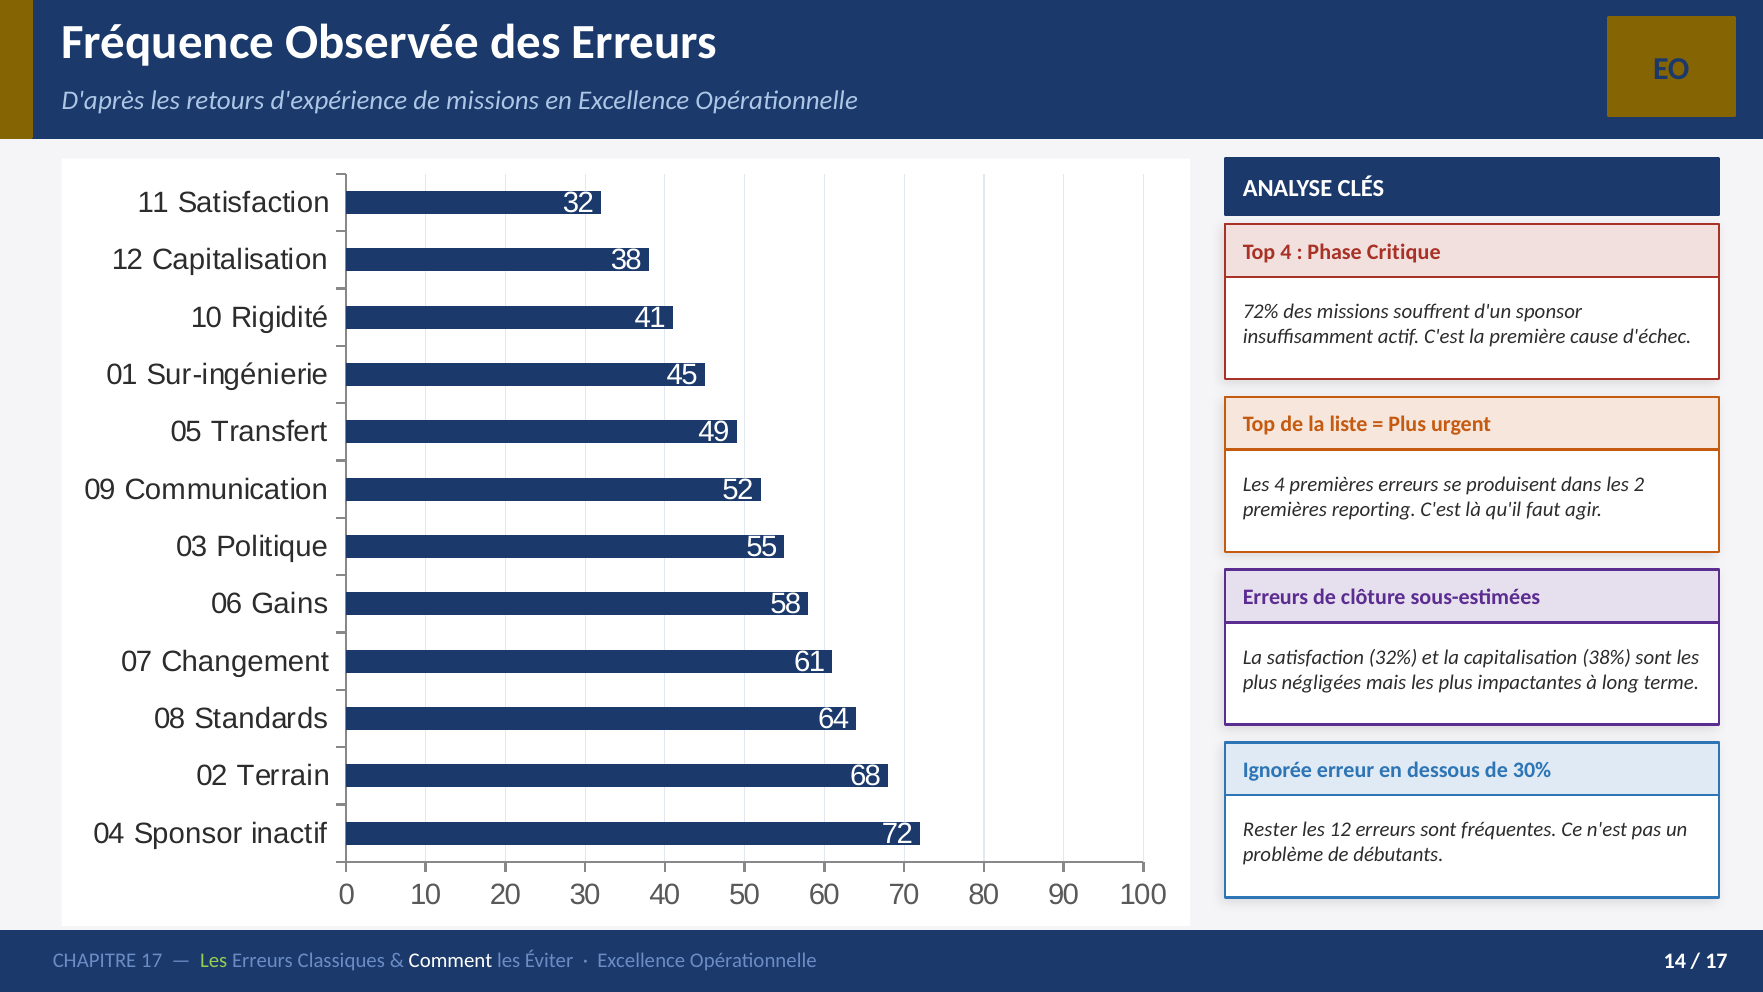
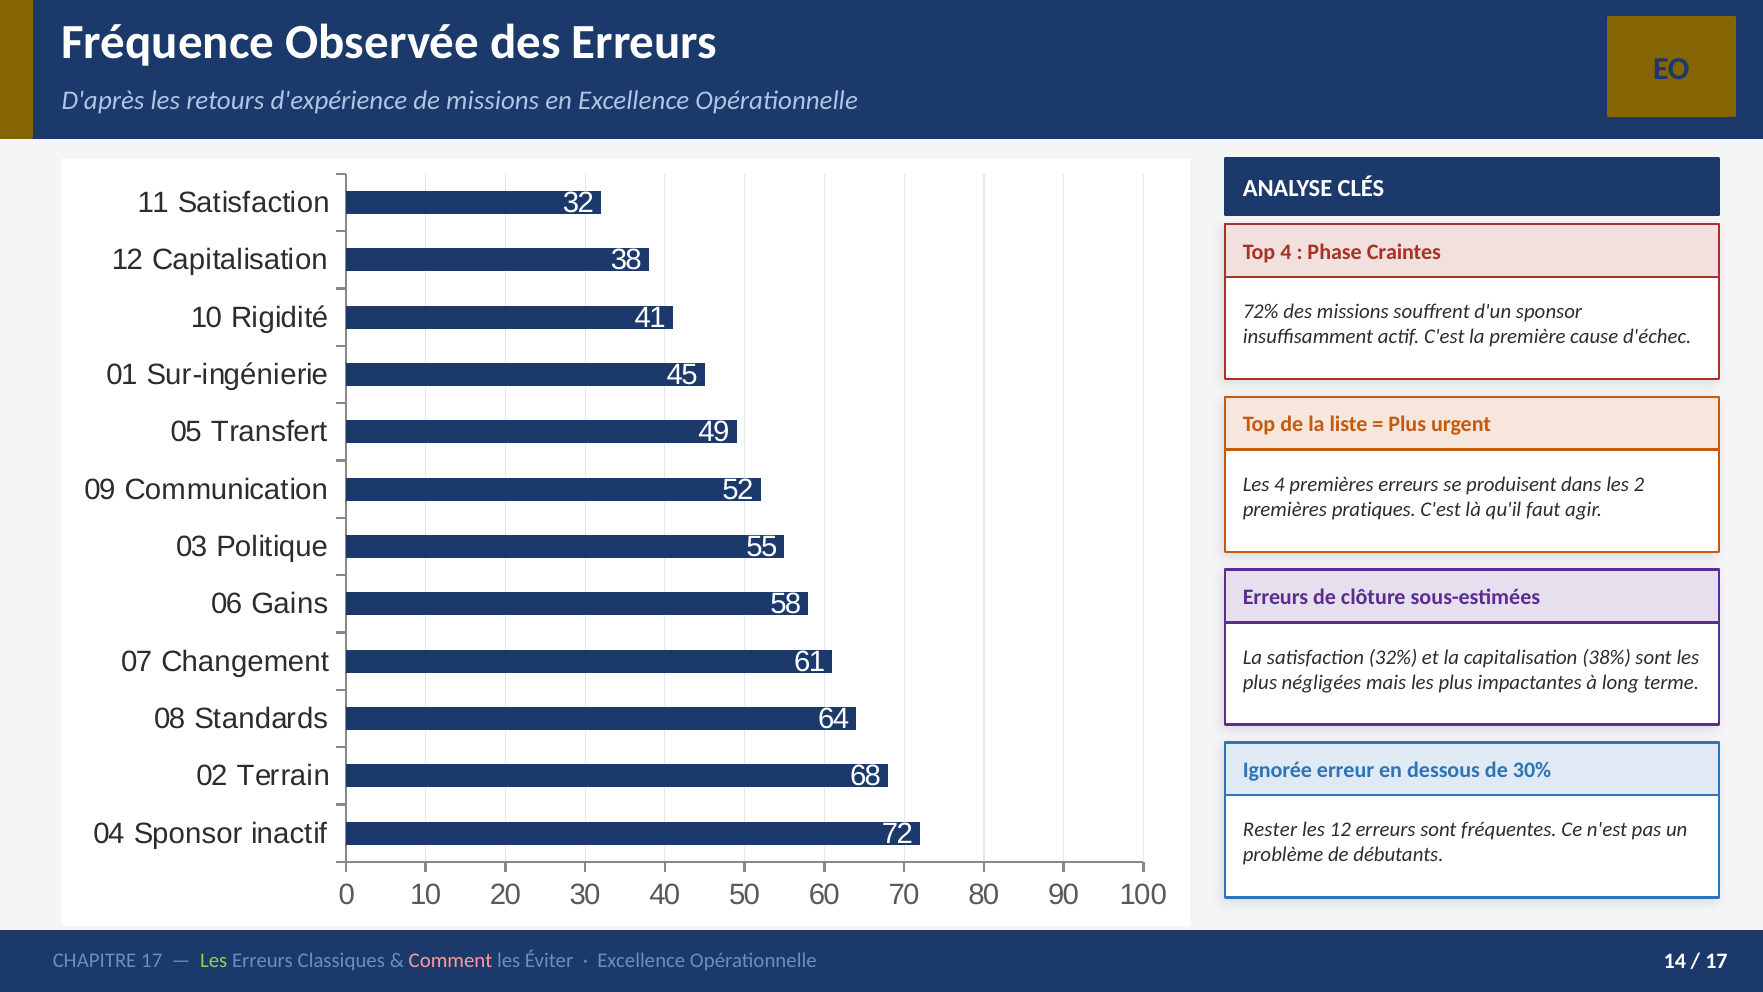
Critique: Critique -> Craintes (1404, 252)
reporting: reporting -> pratiques (1374, 509)
Comment colour: white -> pink (450, 960)
